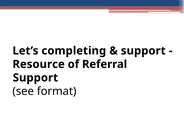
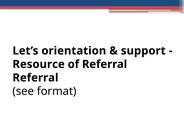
completing: completing -> orientation (74, 51)
Support: Support -> Referral (35, 78)
